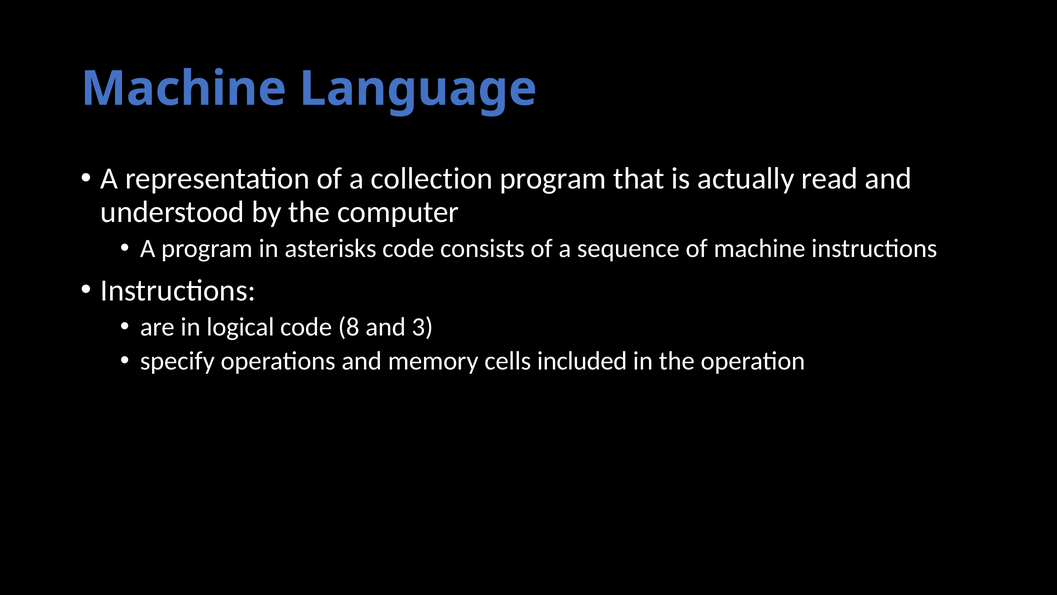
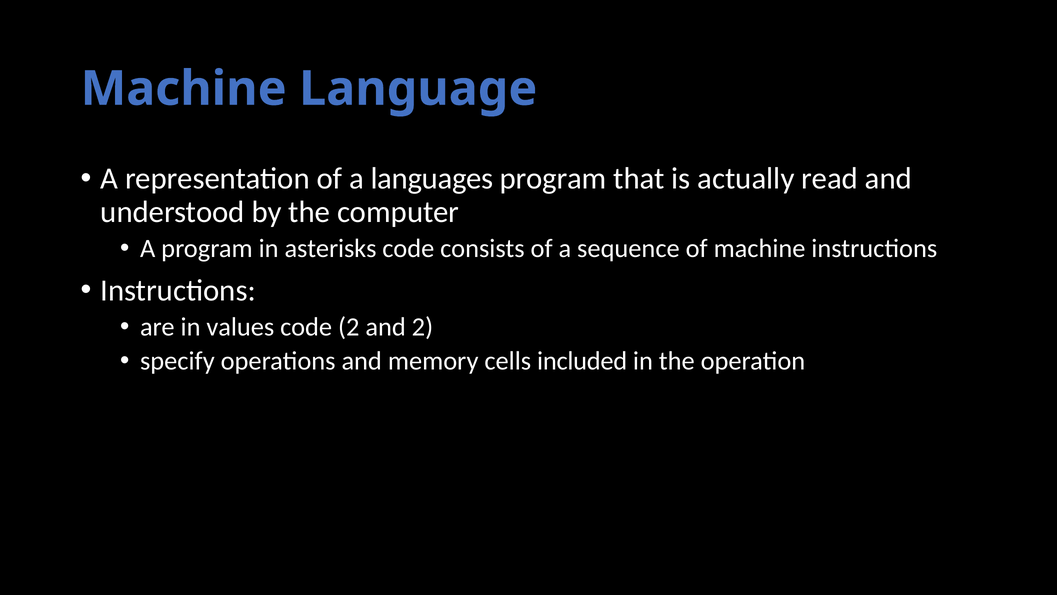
collection: collection -> languages (432, 179)
logical: logical -> values (240, 327)
code 8: 8 -> 2 (349, 327)
and 3: 3 -> 2 (422, 327)
